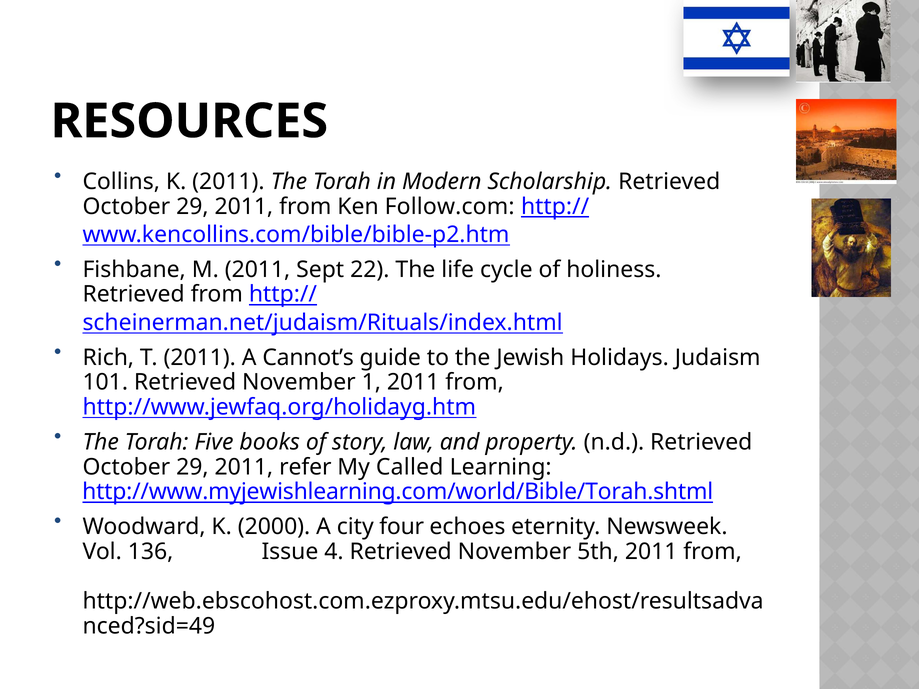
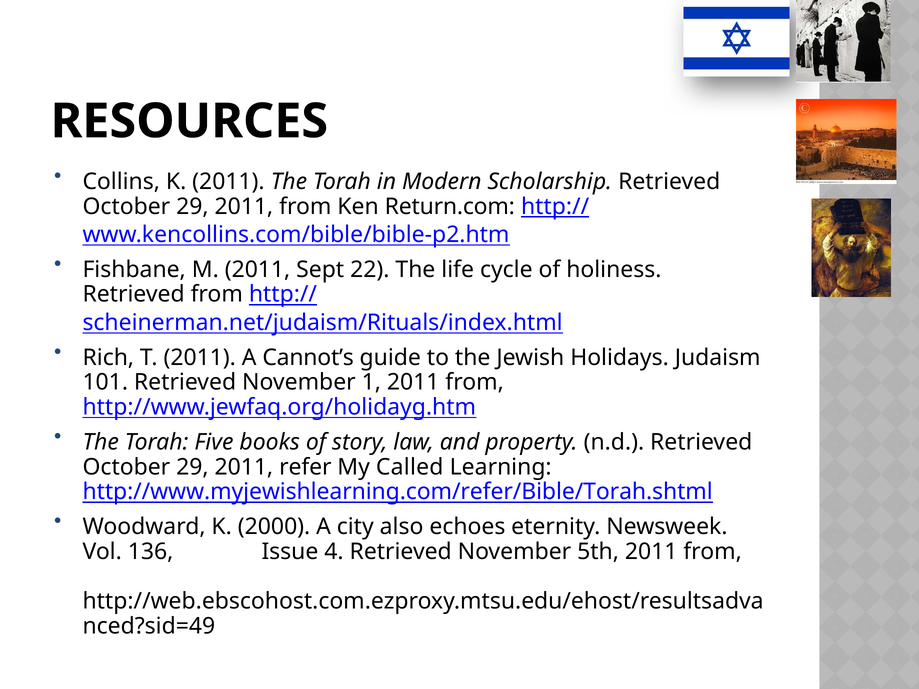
Follow.com: Follow.com -> Return.com (450, 207)
http://www.myjewishlearning.com/world/Bible/Torah.shtml: http://www.myjewishlearning.com/world/Bible/Torah.shtml -> http://www.myjewishlearning.com/refer/Bible/Torah.shtml (398, 492)
four: four -> also (402, 527)
